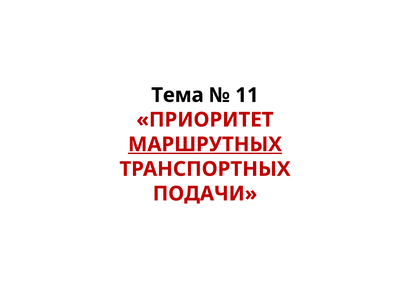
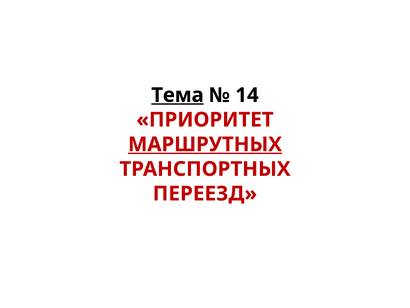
Тема underline: none -> present (178, 95)
11: 11 -> 14 (247, 95)
ПОДАЧИ: ПОДАЧИ -> ПЕРЕЕЗД (205, 193)
